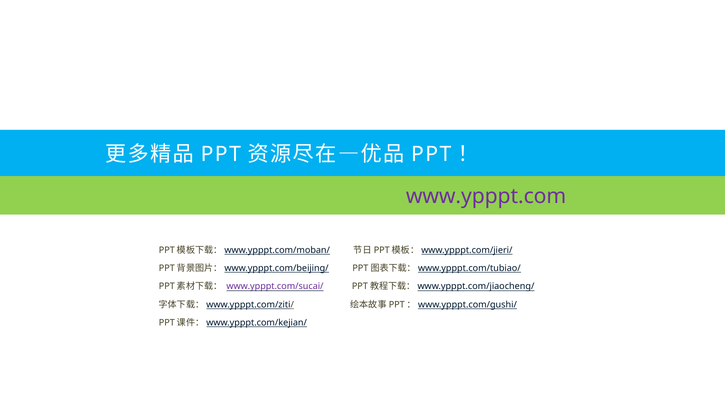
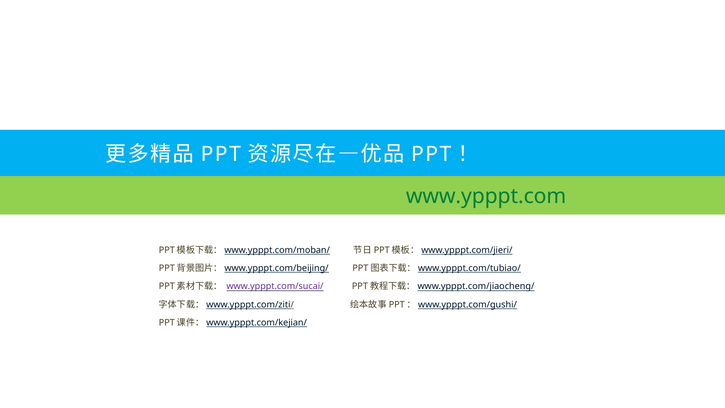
www.ypppt.com colour: purple -> green (486, 196)
